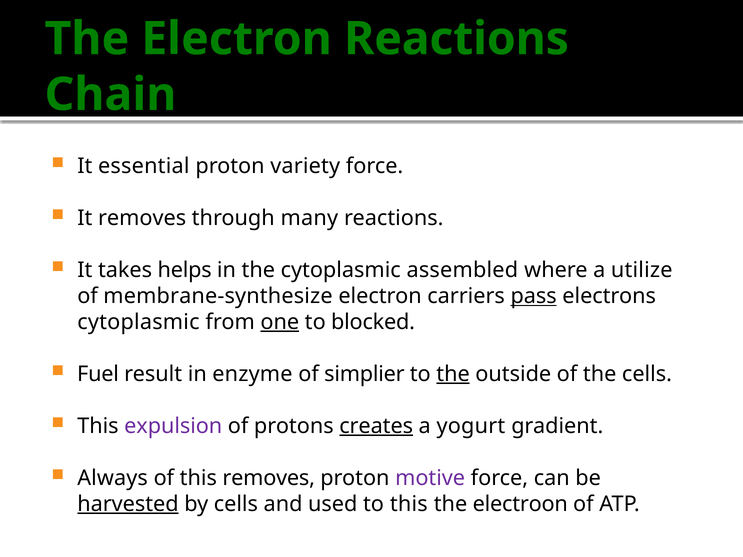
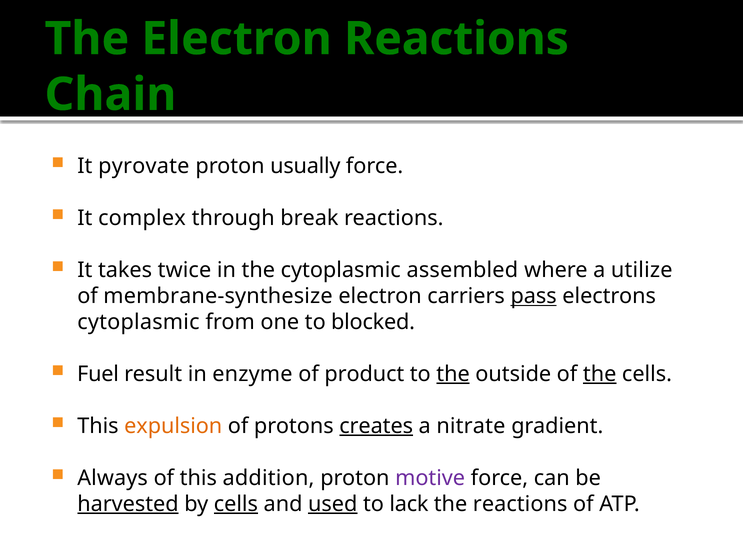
essential: essential -> pyrovate (144, 166)
variety: variety -> usually (305, 166)
It removes: removes -> complex (142, 218)
many: many -> break (309, 218)
helps: helps -> twice (184, 270)
one underline: present -> none (280, 322)
simplier: simplier -> product (364, 374)
the underline: none -> present (600, 374)
expulsion colour: purple -> orange (173, 426)
yogurt: yogurt -> nitrate (471, 426)
this removes: removes -> addition (268, 478)
cells underline: none -> present (236, 504)
used underline: none -> present (333, 504)
to this: this -> lack (409, 504)
the electroon: electroon -> reactions (520, 504)
